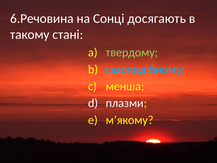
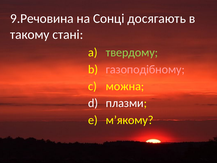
6.Речовина: 6.Речовина -> 9.Речовина (42, 19)
газоподібному colour: light blue -> pink (145, 69)
менша: менша -> можна (125, 86)
